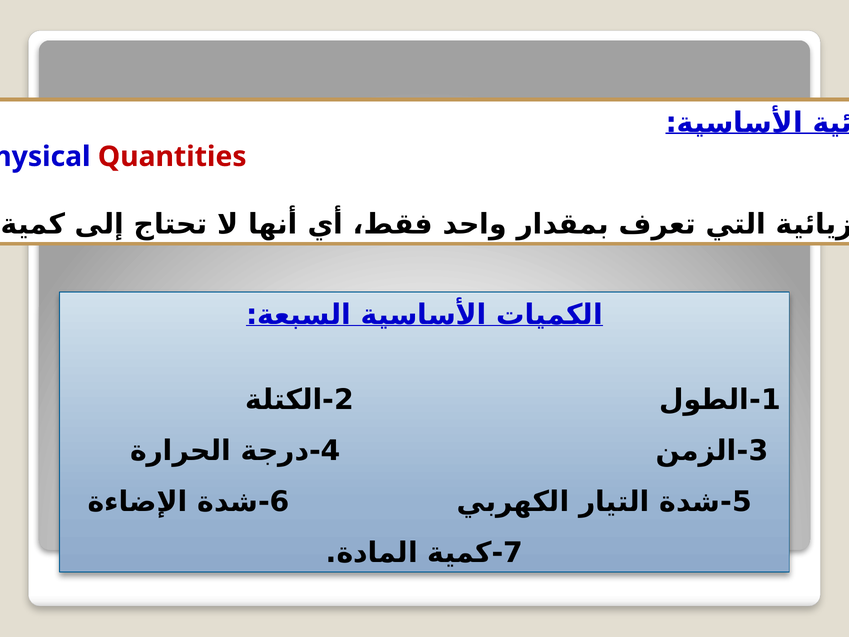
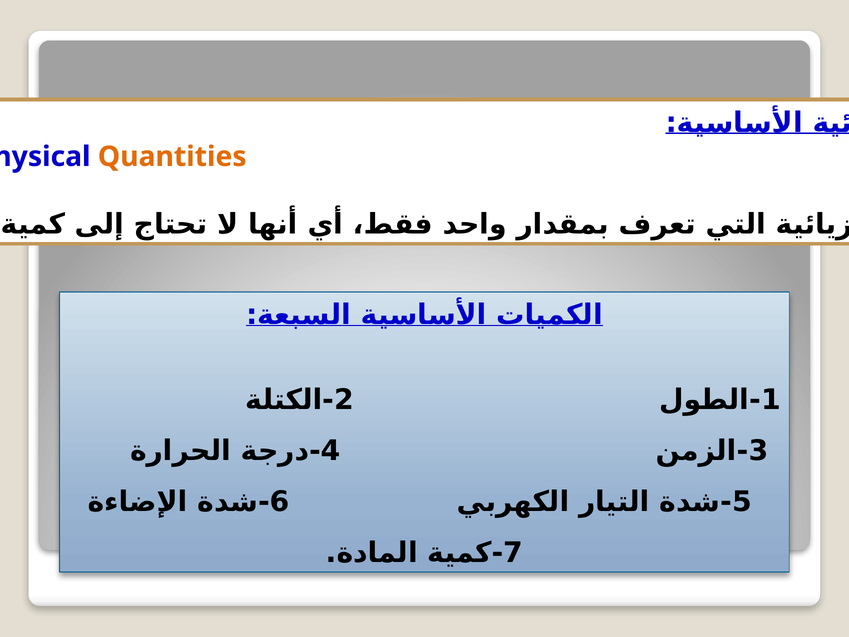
Quantities colour: red -> orange (172, 157)
